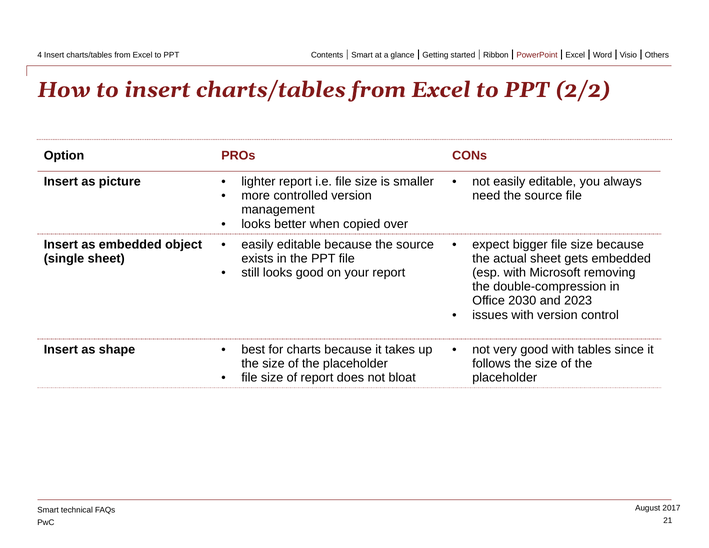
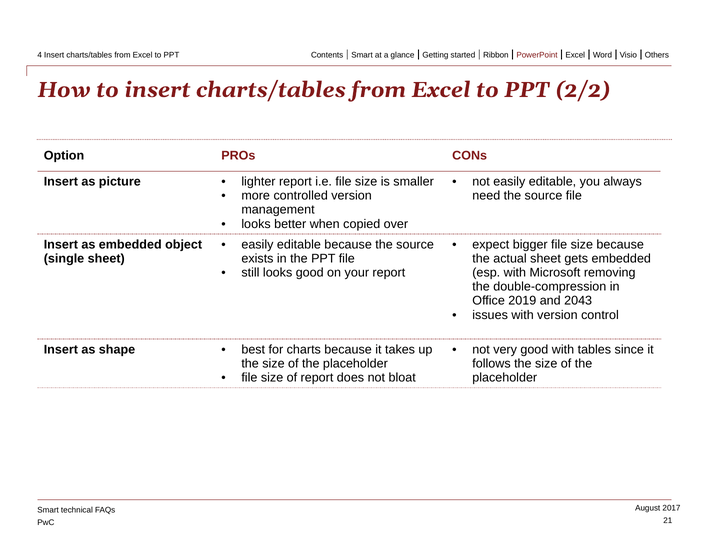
2030: 2030 -> 2019 (522, 301)
2023: 2023 -> 2043 (578, 301)
